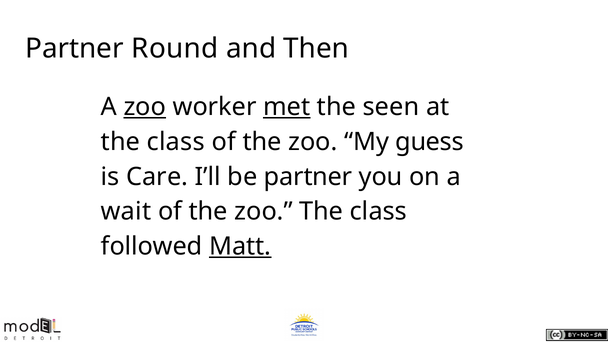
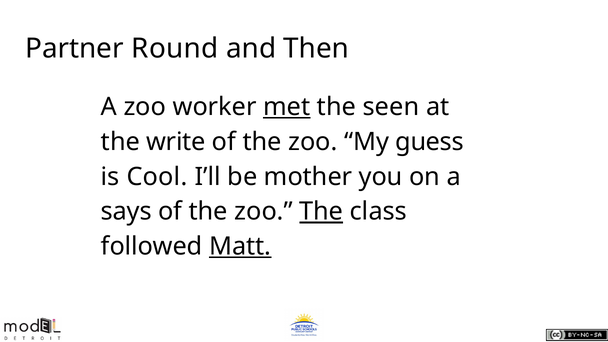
zoo underline: present -> none (145, 107)
class: class -> write (176, 142)
Care: Care -> Cool (157, 177)
be partner: partner -> mother (308, 177)
wait: wait -> says (126, 212)
The underline: none -> present (321, 212)
